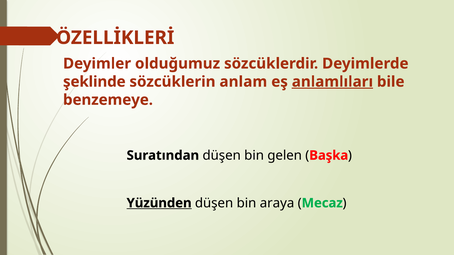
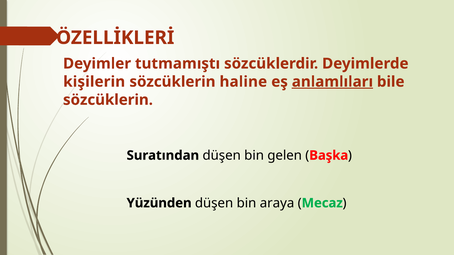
olduğumuz: olduğumuz -> tutmamıştı (178, 64)
şeklinde: şeklinde -> kişilerin (94, 82)
anlam: anlam -> haline (243, 82)
benzemeye: benzemeye -> sözcüklerin (108, 100)
Yüzünden underline: present -> none (159, 203)
